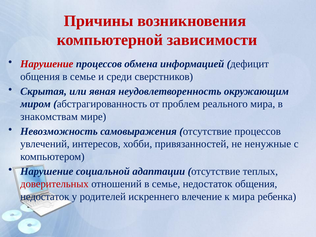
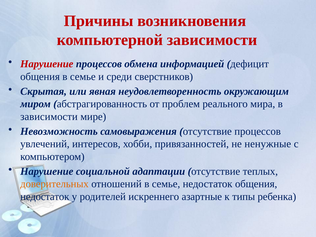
знакомствам: знакомствам -> зависимости (49, 117)
доверительных colour: red -> orange (54, 184)
влечение: влечение -> азартные (202, 197)
к мира: мира -> типы (244, 197)
